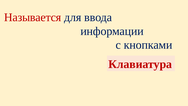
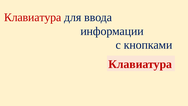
Называется: Называется -> Клавиатура (33, 17)
